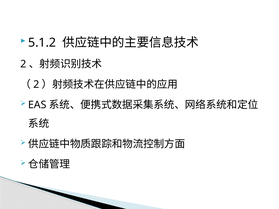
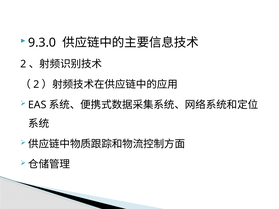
5.1.2: 5.1.2 -> 9.3.0 (42, 43)
